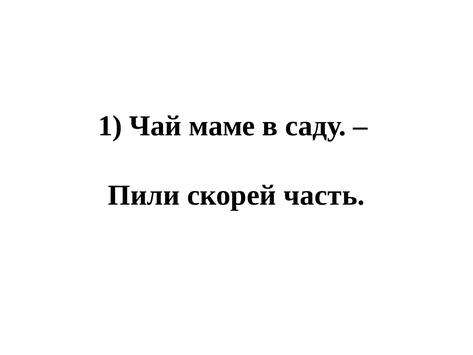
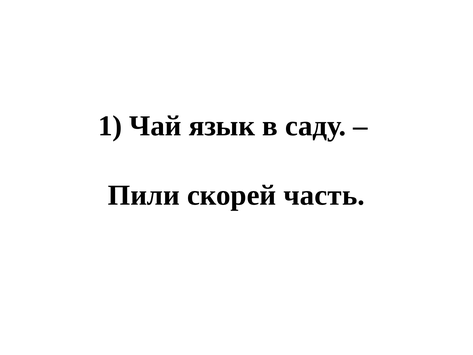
маме: маме -> язык (222, 126)
